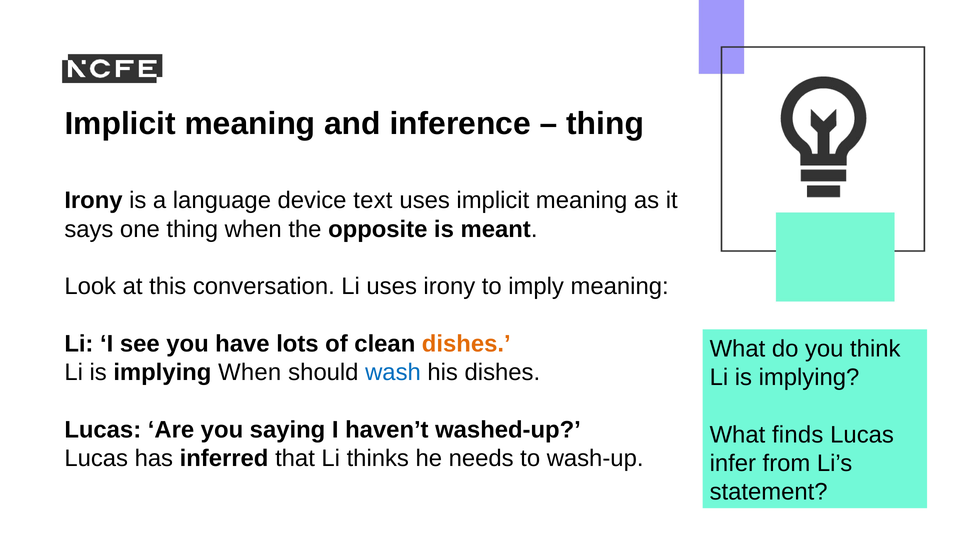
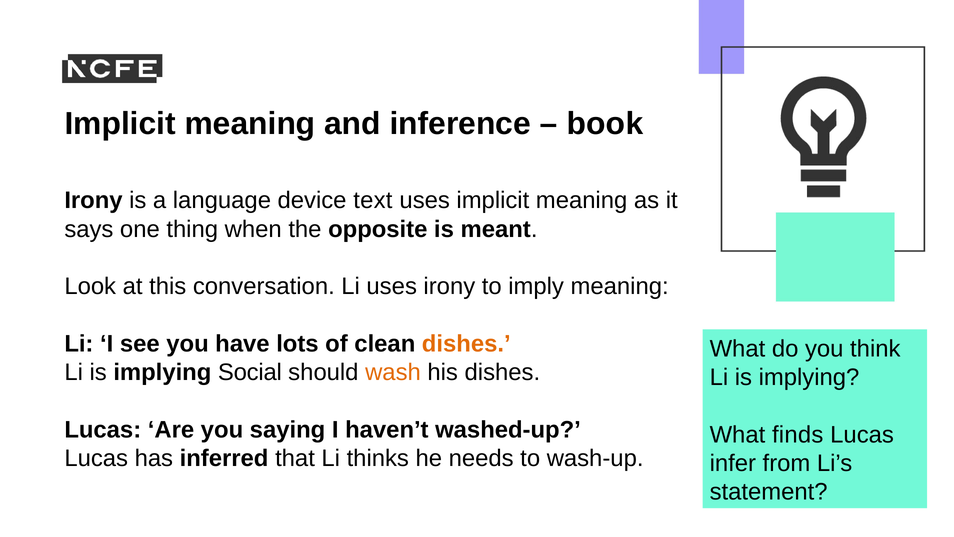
thing: thing -> book (605, 124)
implying When: When -> Social (250, 372)
wash colour: blue -> orange (393, 372)
